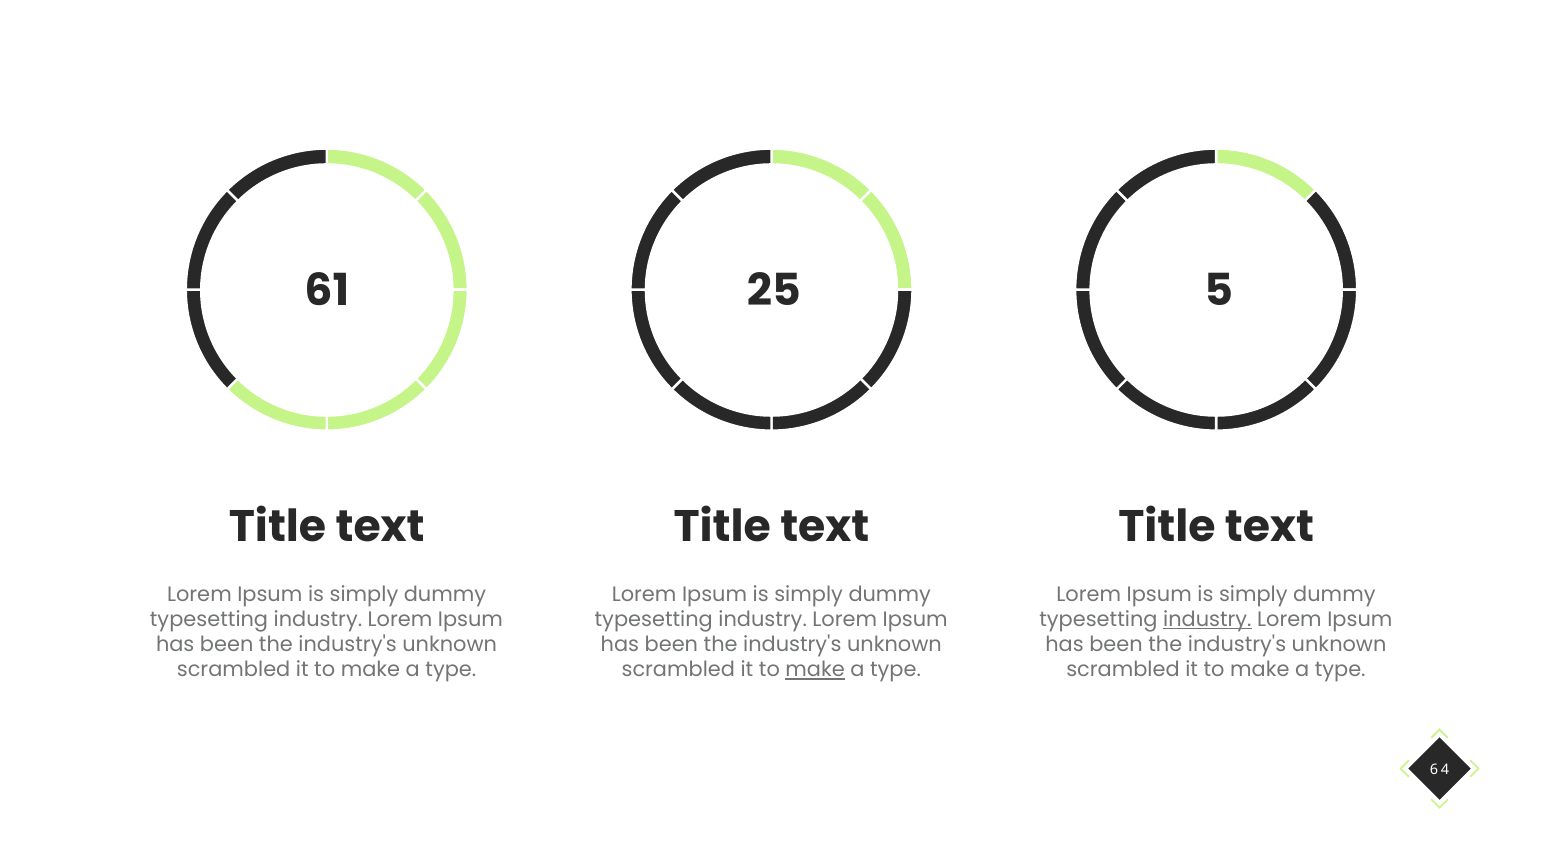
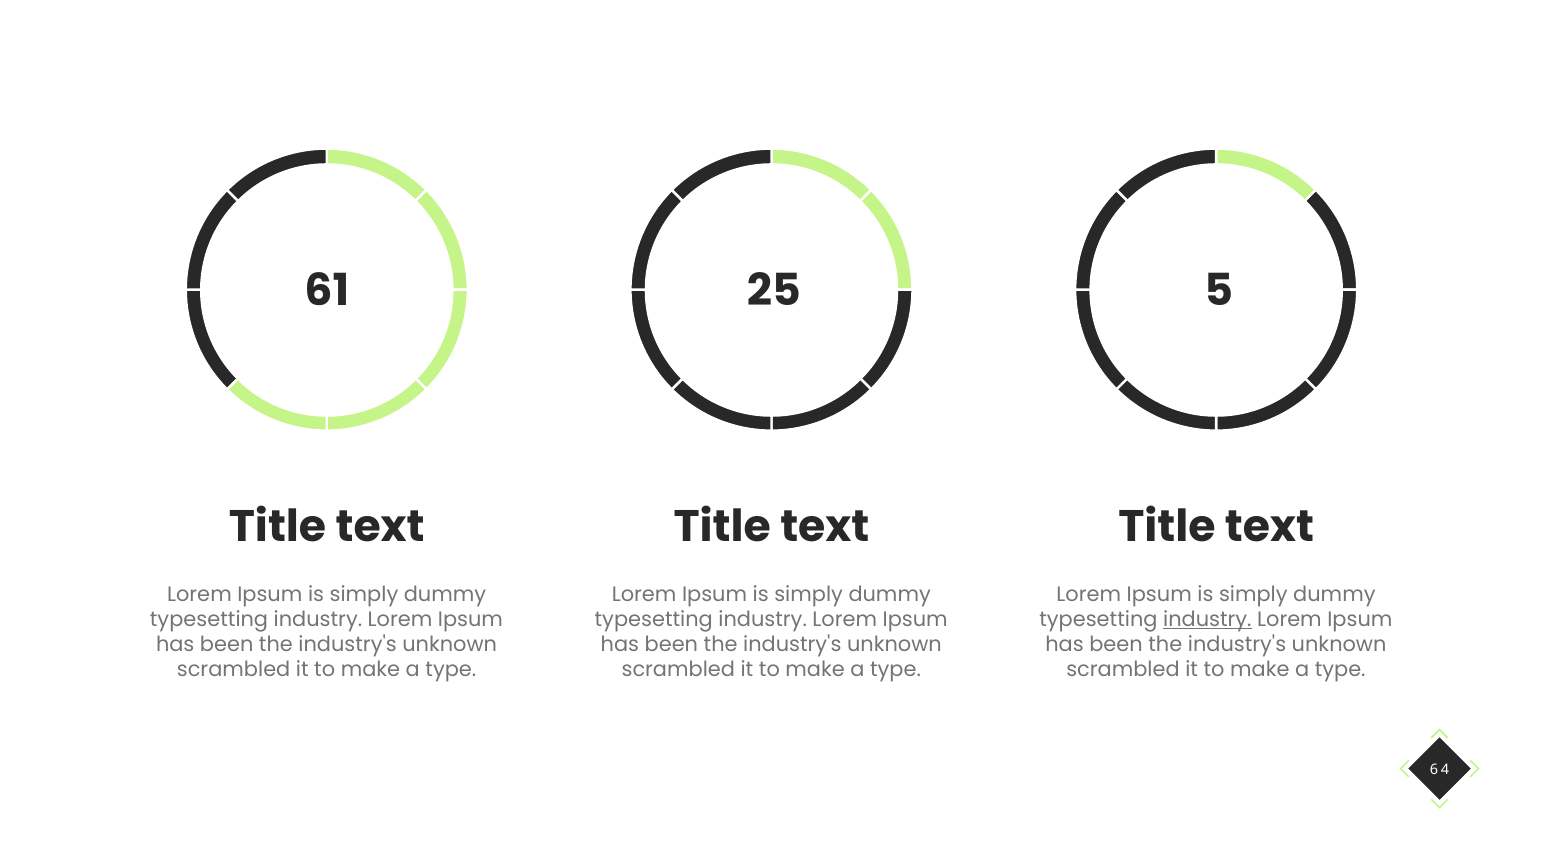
make underline: present -> none (815, 670)
